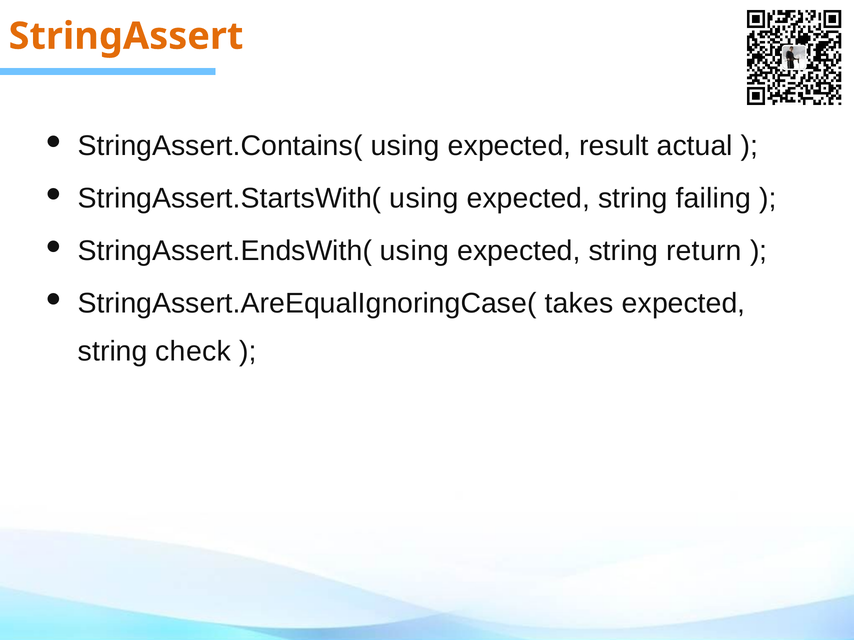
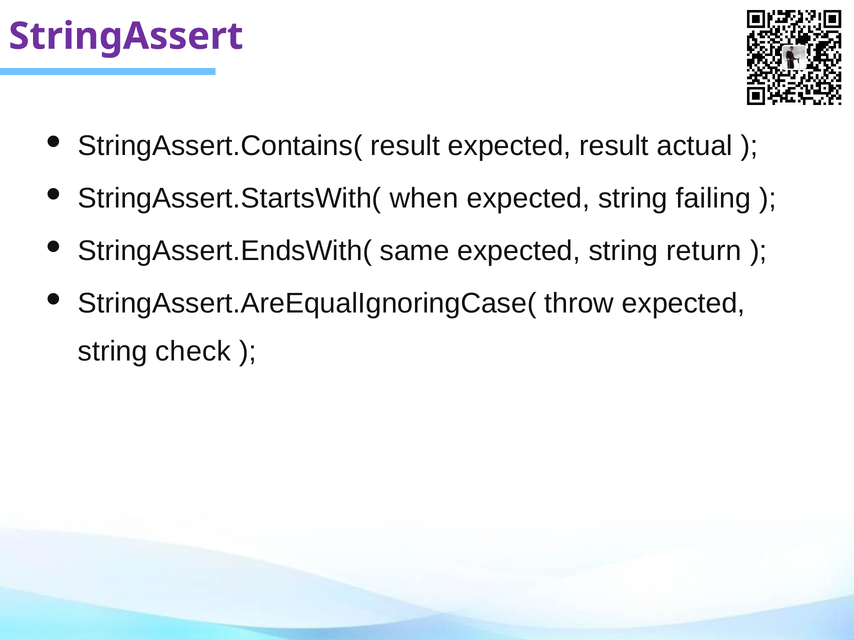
StringAssert colour: orange -> purple (126, 36)
StringAssert.Contains( using: using -> result (405, 146)
StringAssert.StartsWith( using: using -> when (424, 199)
StringAssert.EndsWith( using: using -> same (415, 251)
takes: takes -> throw (579, 304)
